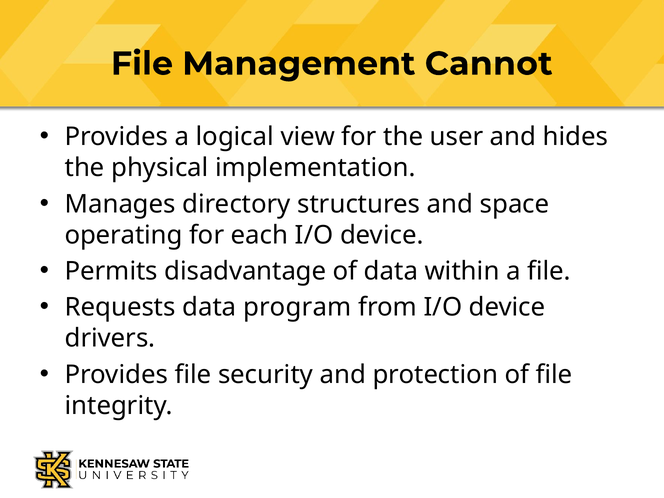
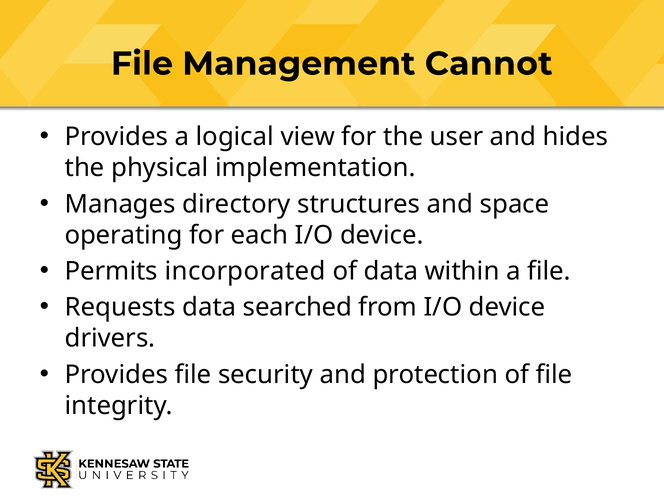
disadvantage: disadvantage -> incorporated (245, 271)
program: program -> searched (297, 307)
